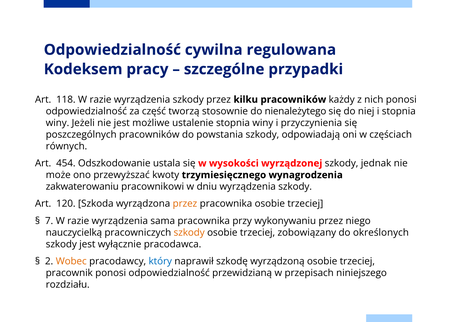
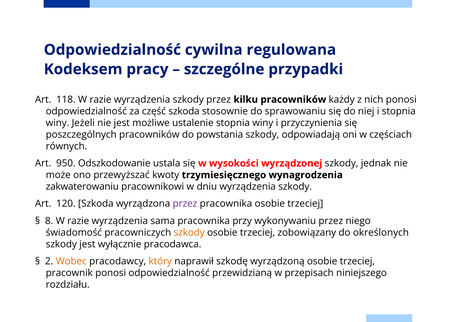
część tworzą: tworzą -> szkoda (184, 111)
nienależytego: nienależytego -> sprawowaniu (295, 111)
454: 454 -> 950 (66, 164)
przez colour: orange -> purple (185, 204)
7: 7 -> 8 (49, 221)
nauczycielką: nauczycielką -> świadomość (74, 233)
który colour: blue -> orange (160, 262)
